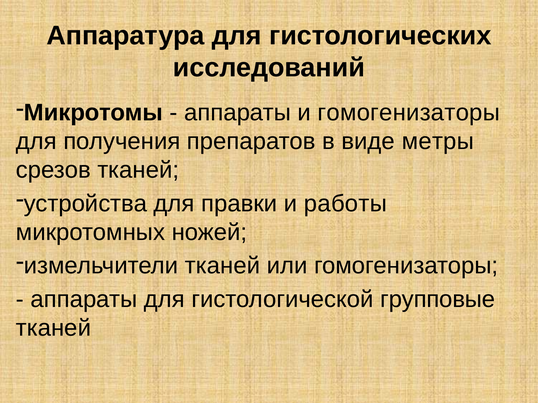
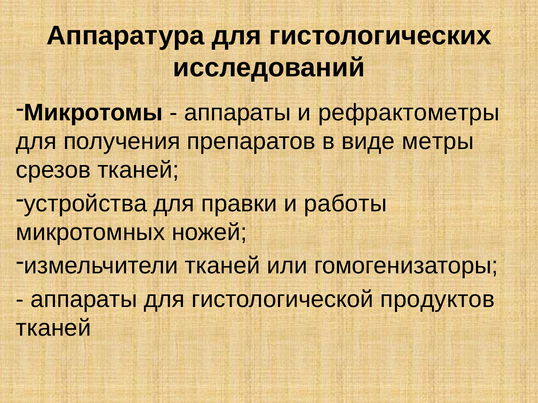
и гомогенизаторы: гомогенизаторы -> рефрактометры (409, 113)
групповые: групповые -> продуктов (438, 300)
